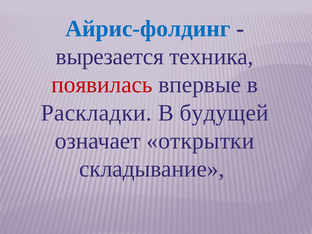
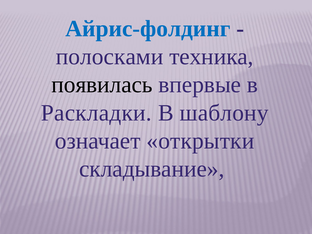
вырезается: вырезается -> полосками (110, 57)
появилась colour: red -> black (102, 85)
будущей: будущей -> шаблону (224, 113)
